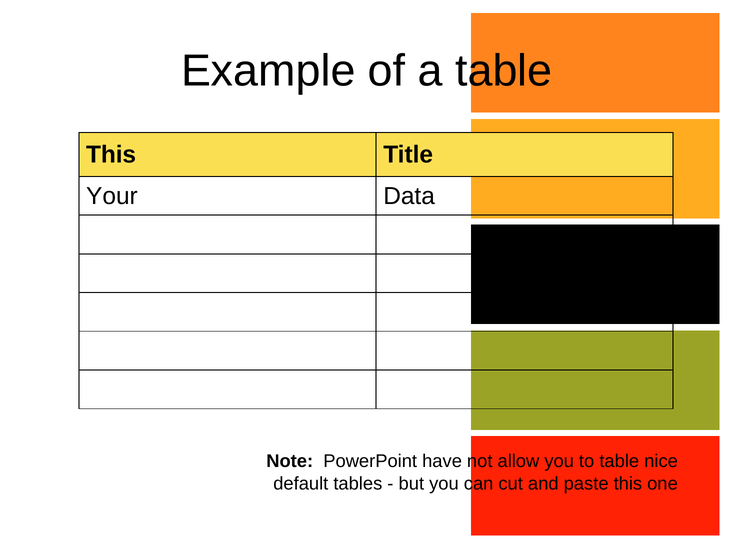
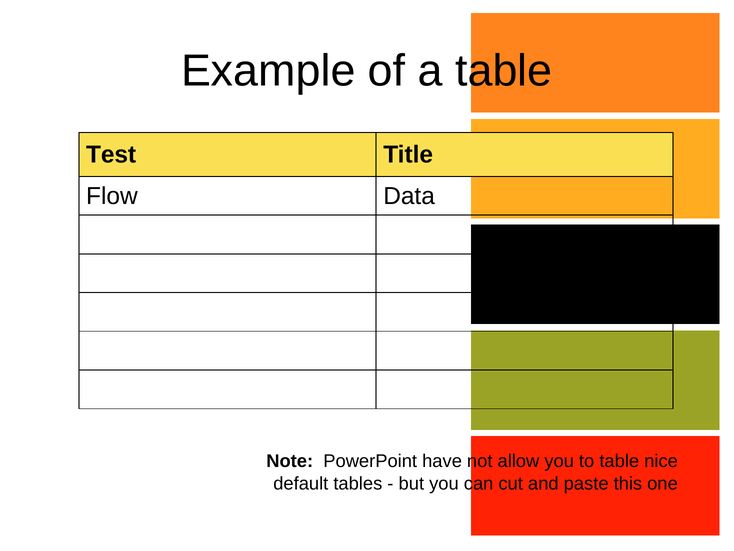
This: This -> Test (111, 155)
Your: Your -> Flow (112, 196)
